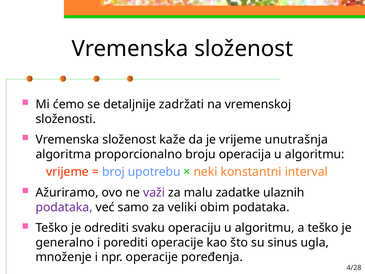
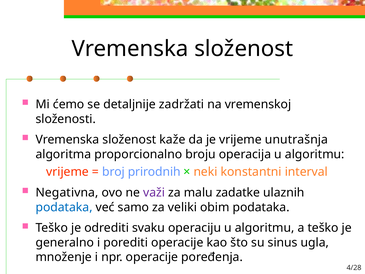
upotrebu: upotrebu -> prirodnih (154, 172)
Ažuriramo: Ažuriramo -> Negativna (67, 192)
podataka colour: purple -> blue (64, 207)
